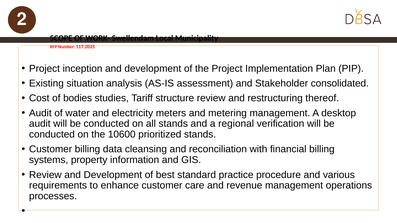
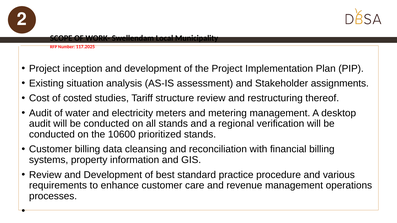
consolidated: consolidated -> assignments (340, 83)
bodies: bodies -> costed (78, 98)
